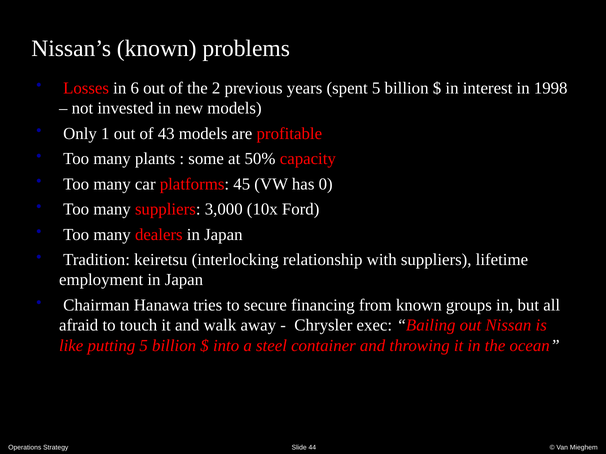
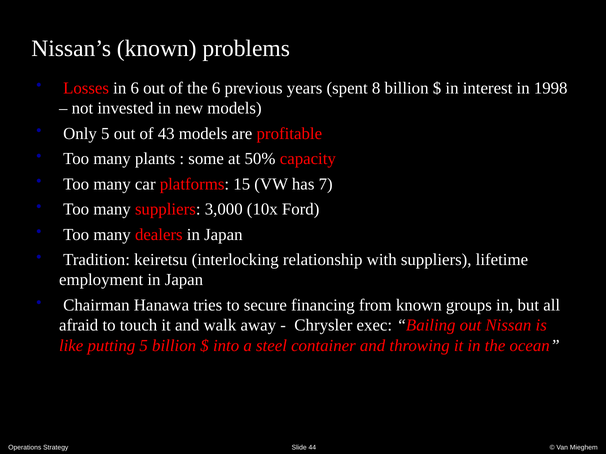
the 2: 2 -> 6 (216, 88)
spent 5: 5 -> 8 (376, 88)
Only 1: 1 -> 5 (105, 134)
45: 45 -> 15 (242, 184)
0: 0 -> 7 (326, 184)
